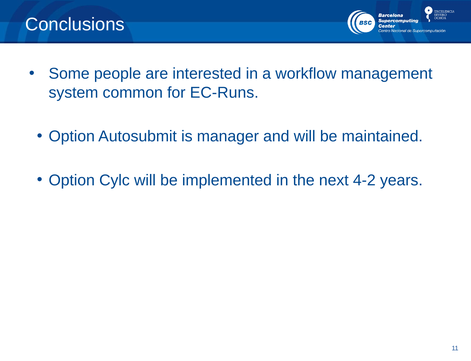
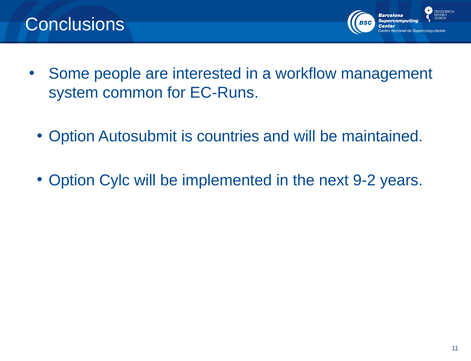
manager: manager -> countries (228, 137)
4-2: 4-2 -> 9-2 (364, 181)
